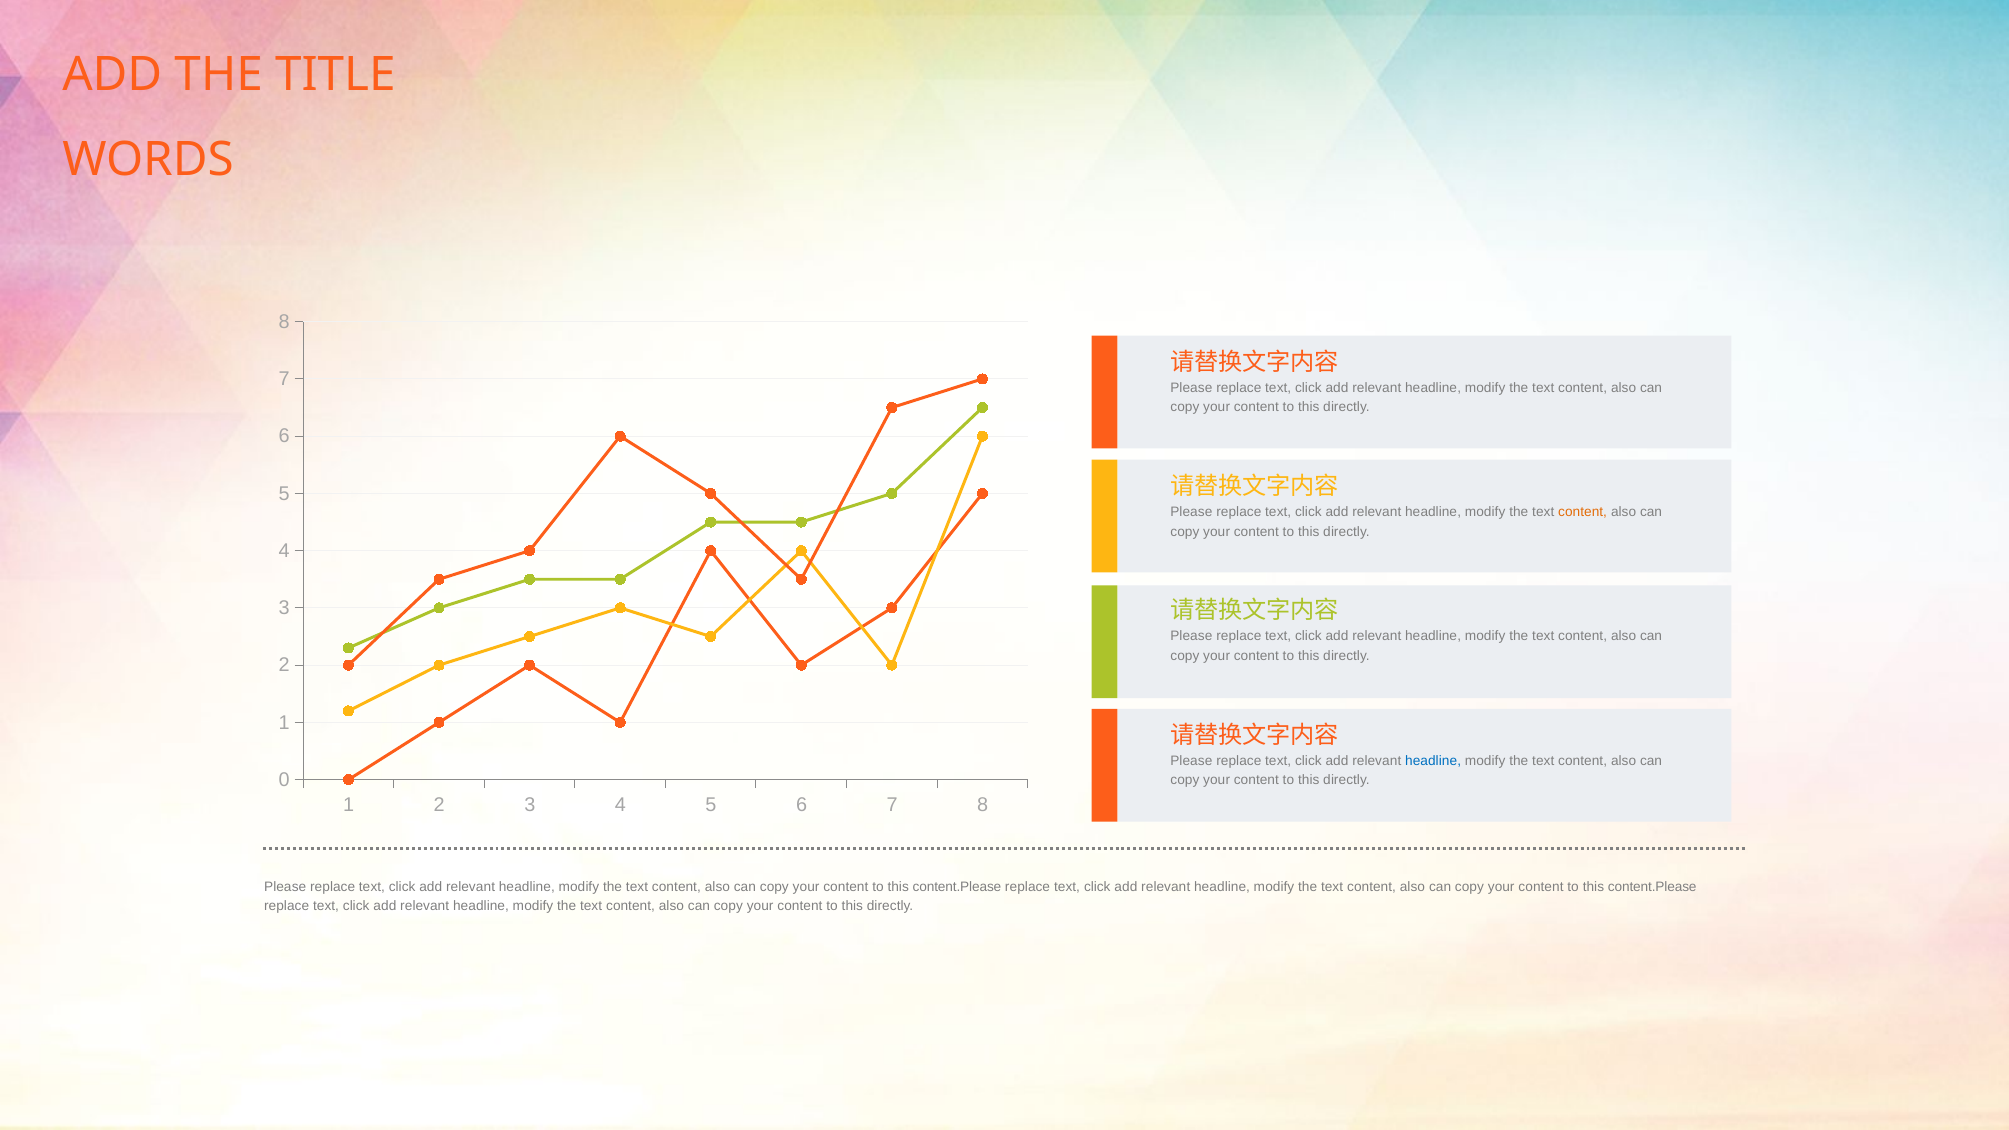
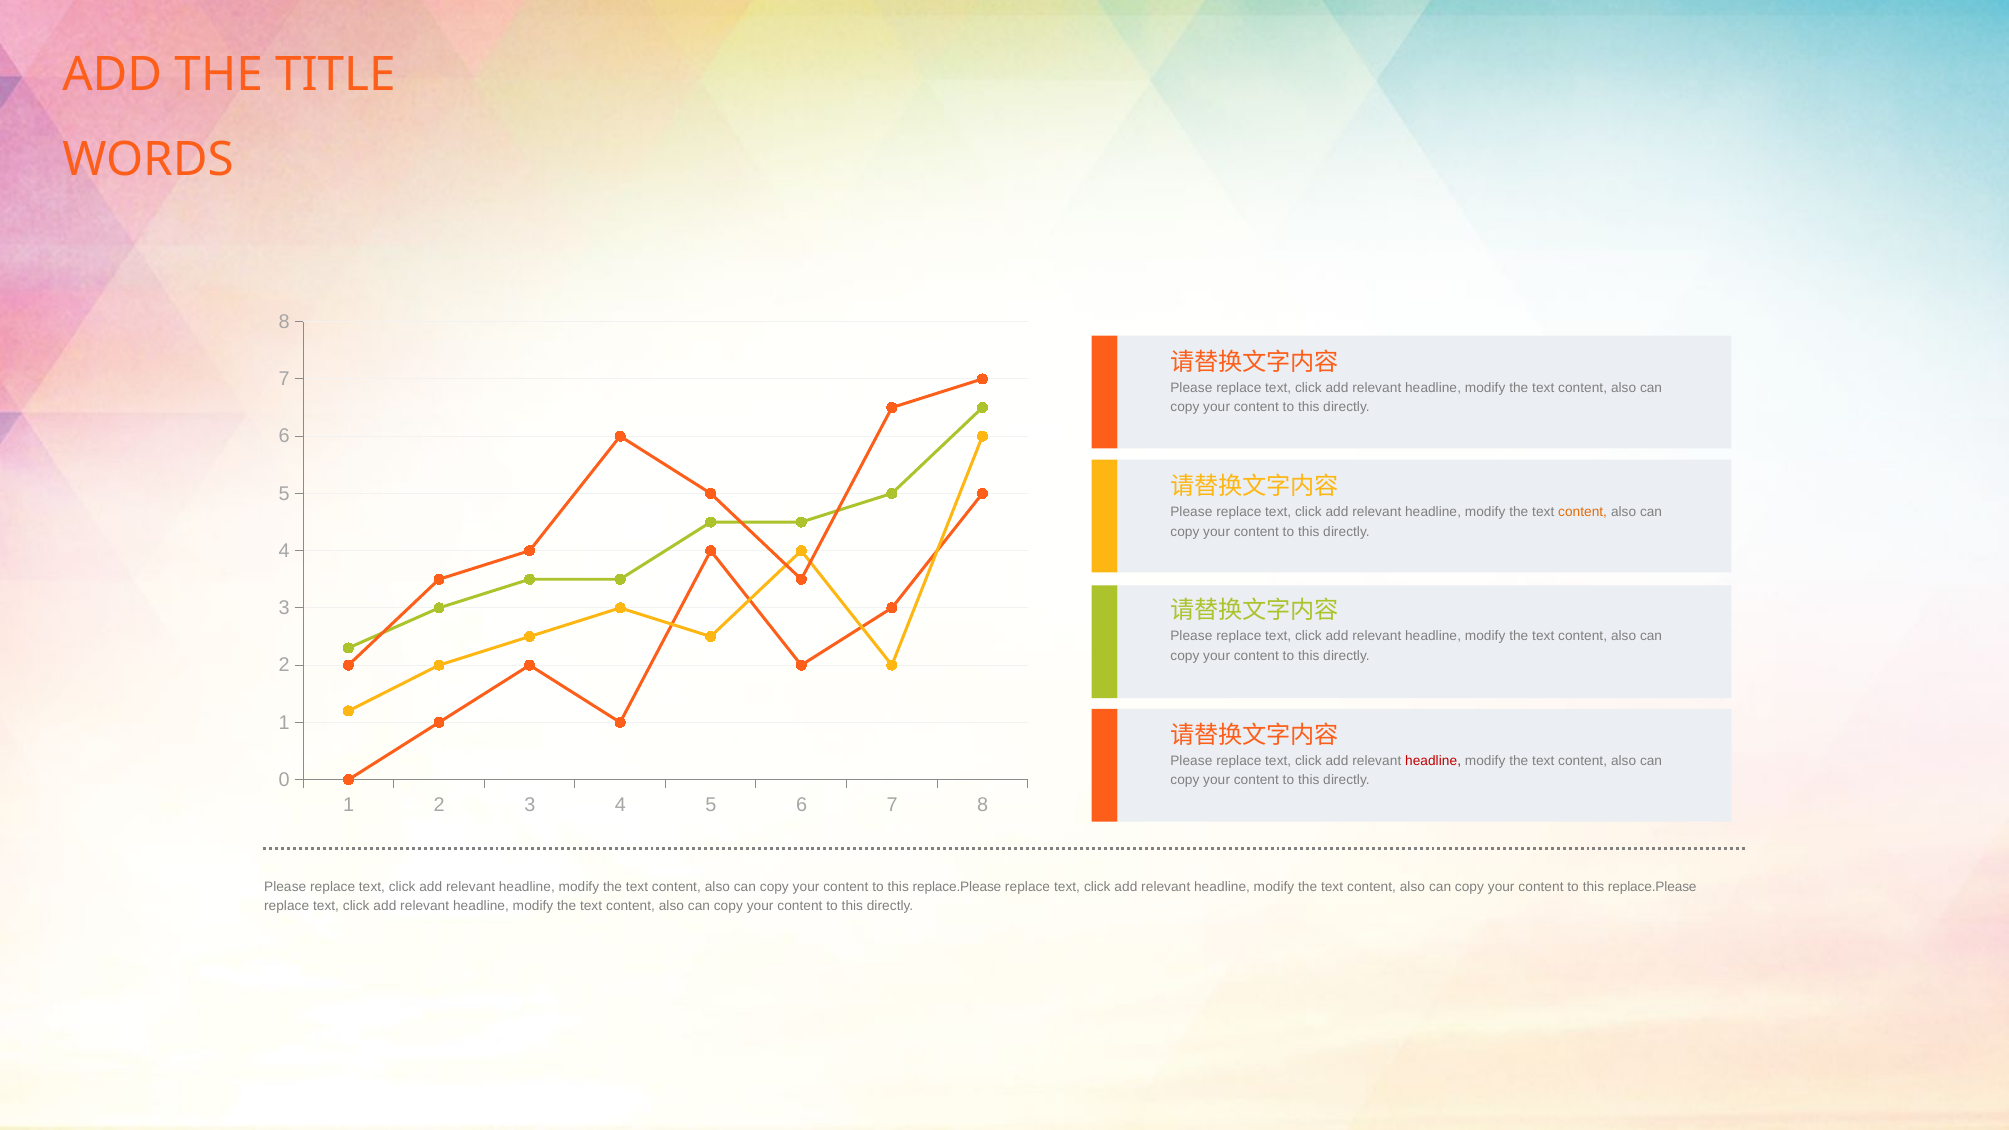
headline colour: blue -> red (1433, 761)
content.Please: content.Please -> replace.Please (957, 887)
content.Please: content.Please -> replace.Please (1652, 887)
